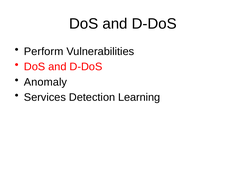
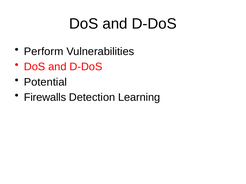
Anomaly: Anomaly -> Potential (46, 82)
Services: Services -> Firewalls (45, 98)
